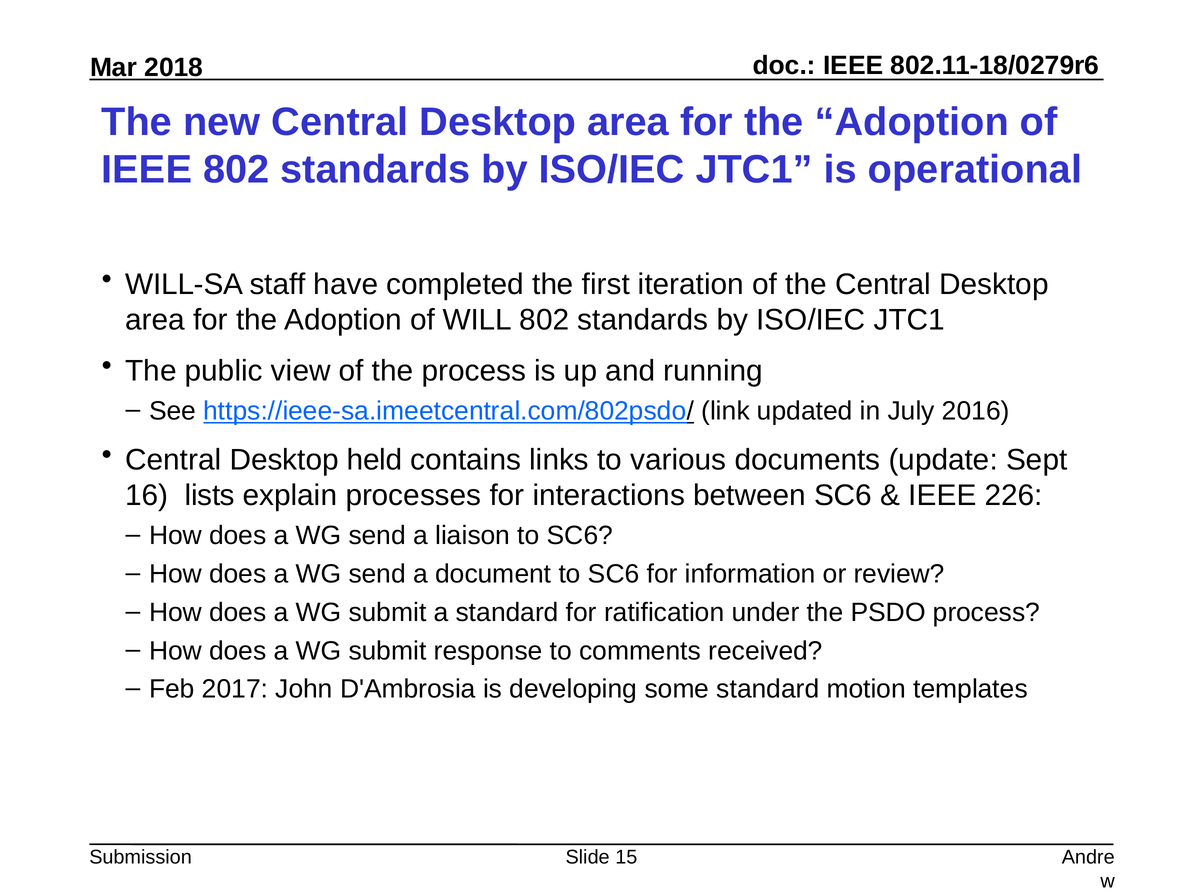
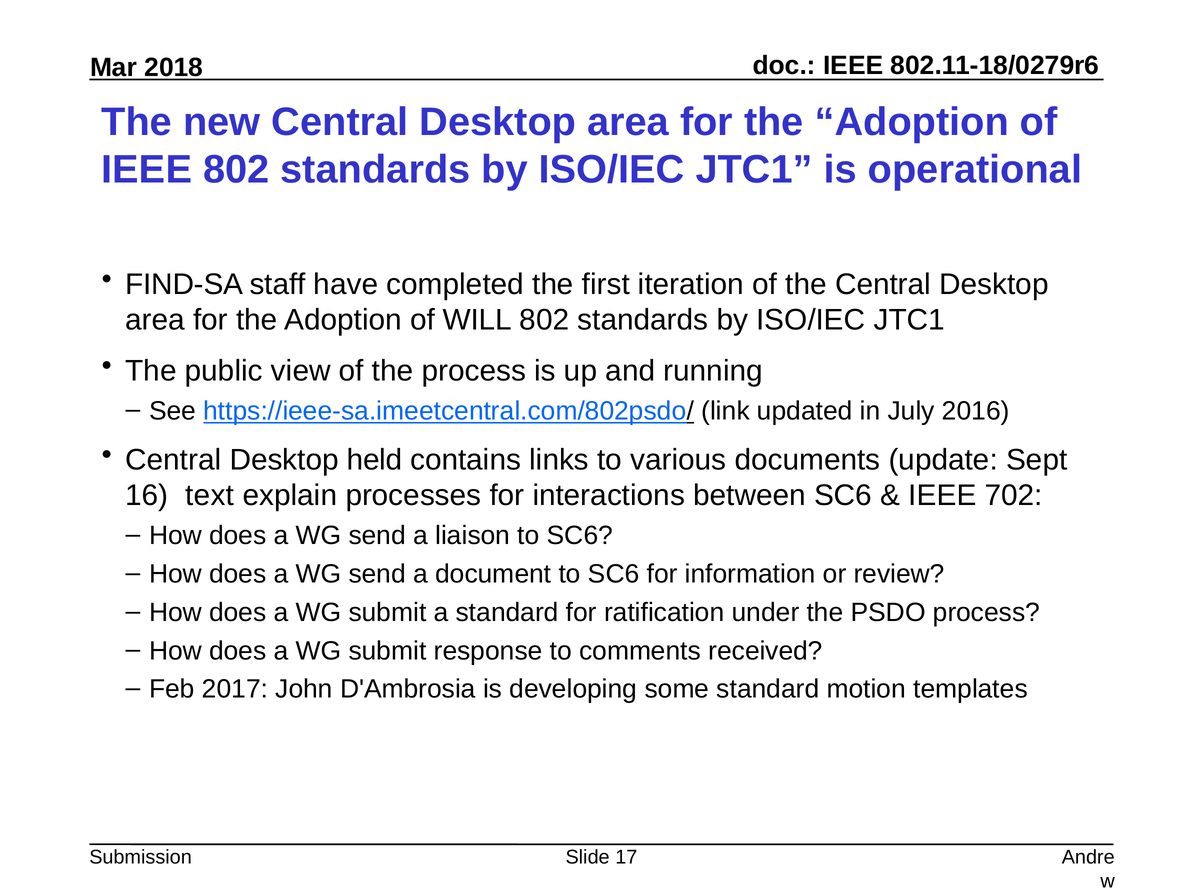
WILL-SA: WILL-SA -> FIND-SA (184, 284)
lists: lists -> text (210, 496)
226: 226 -> 702 (1014, 496)
15: 15 -> 17 (626, 858)
